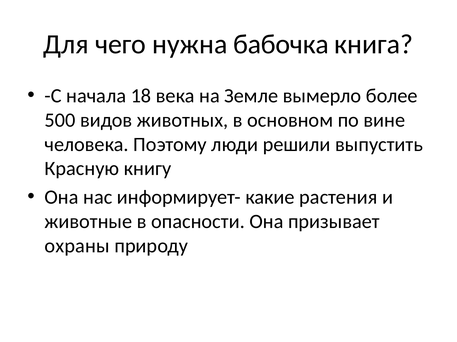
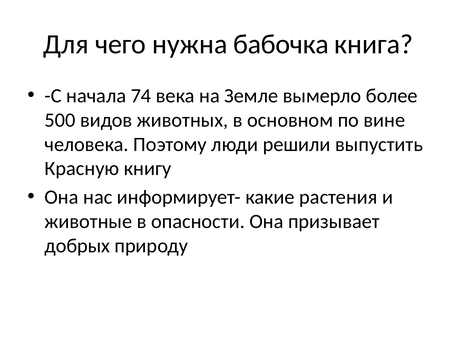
18: 18 -> 74 (141, 96)
охраны: охраны -> добрых (77, 246)
